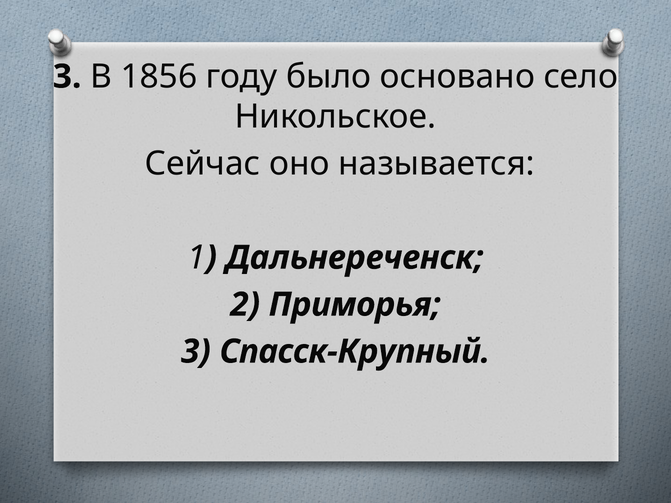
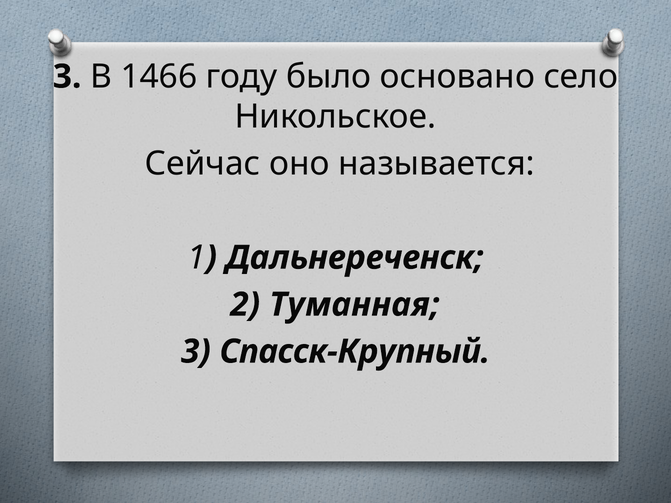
1856: 1856 -> 1466 (159, 77)
Приморья: Приморья -> Туманная (355, 305)
